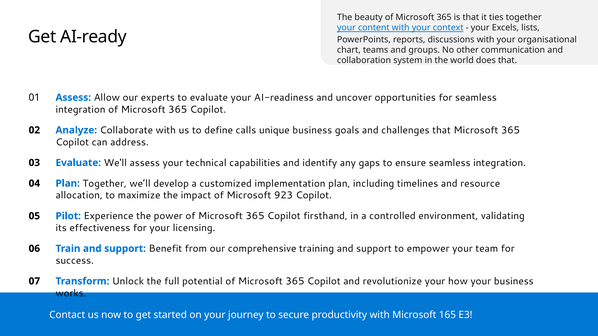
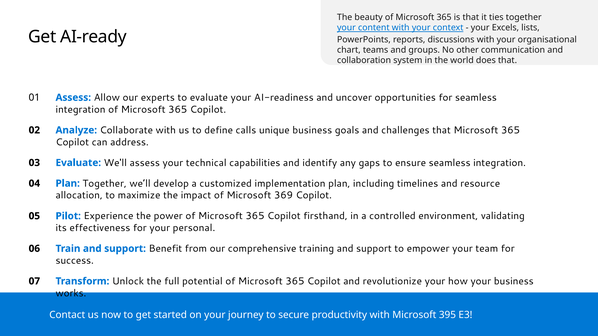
923: 923 -> 369 (283, 196)
licensing: licensing -> personal (194, 228)
165: 165 -> 395 (447, 315)
